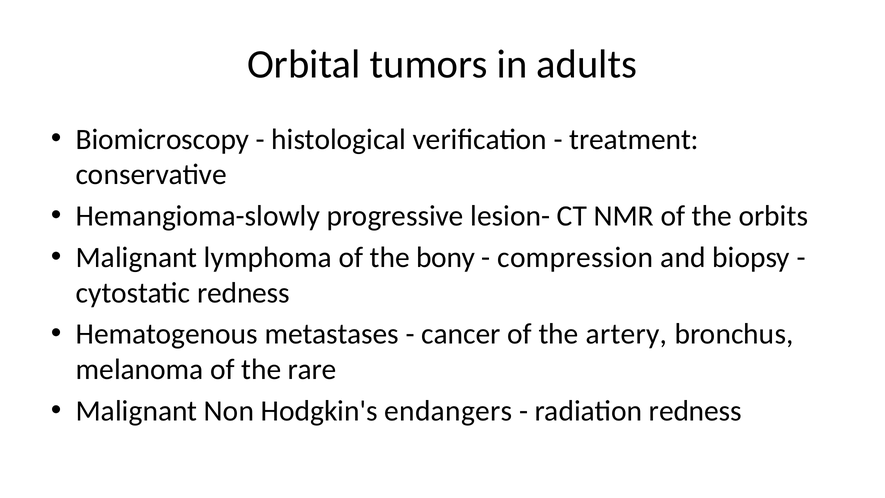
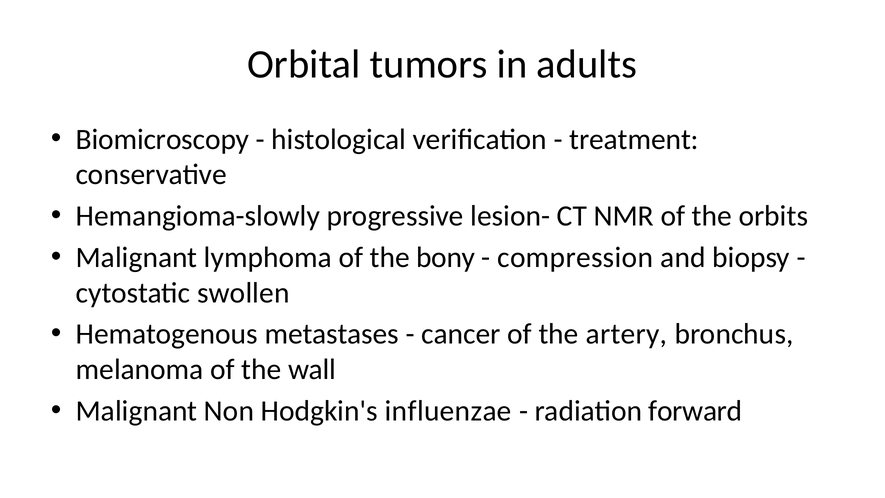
cytostatic redness: redness -> swollen (243, 293)
rare: rare -> wall (312, 369)
endangers: endangers -> influenzae (448, 411)
radiation redness: redness -> forward (695, 411)
